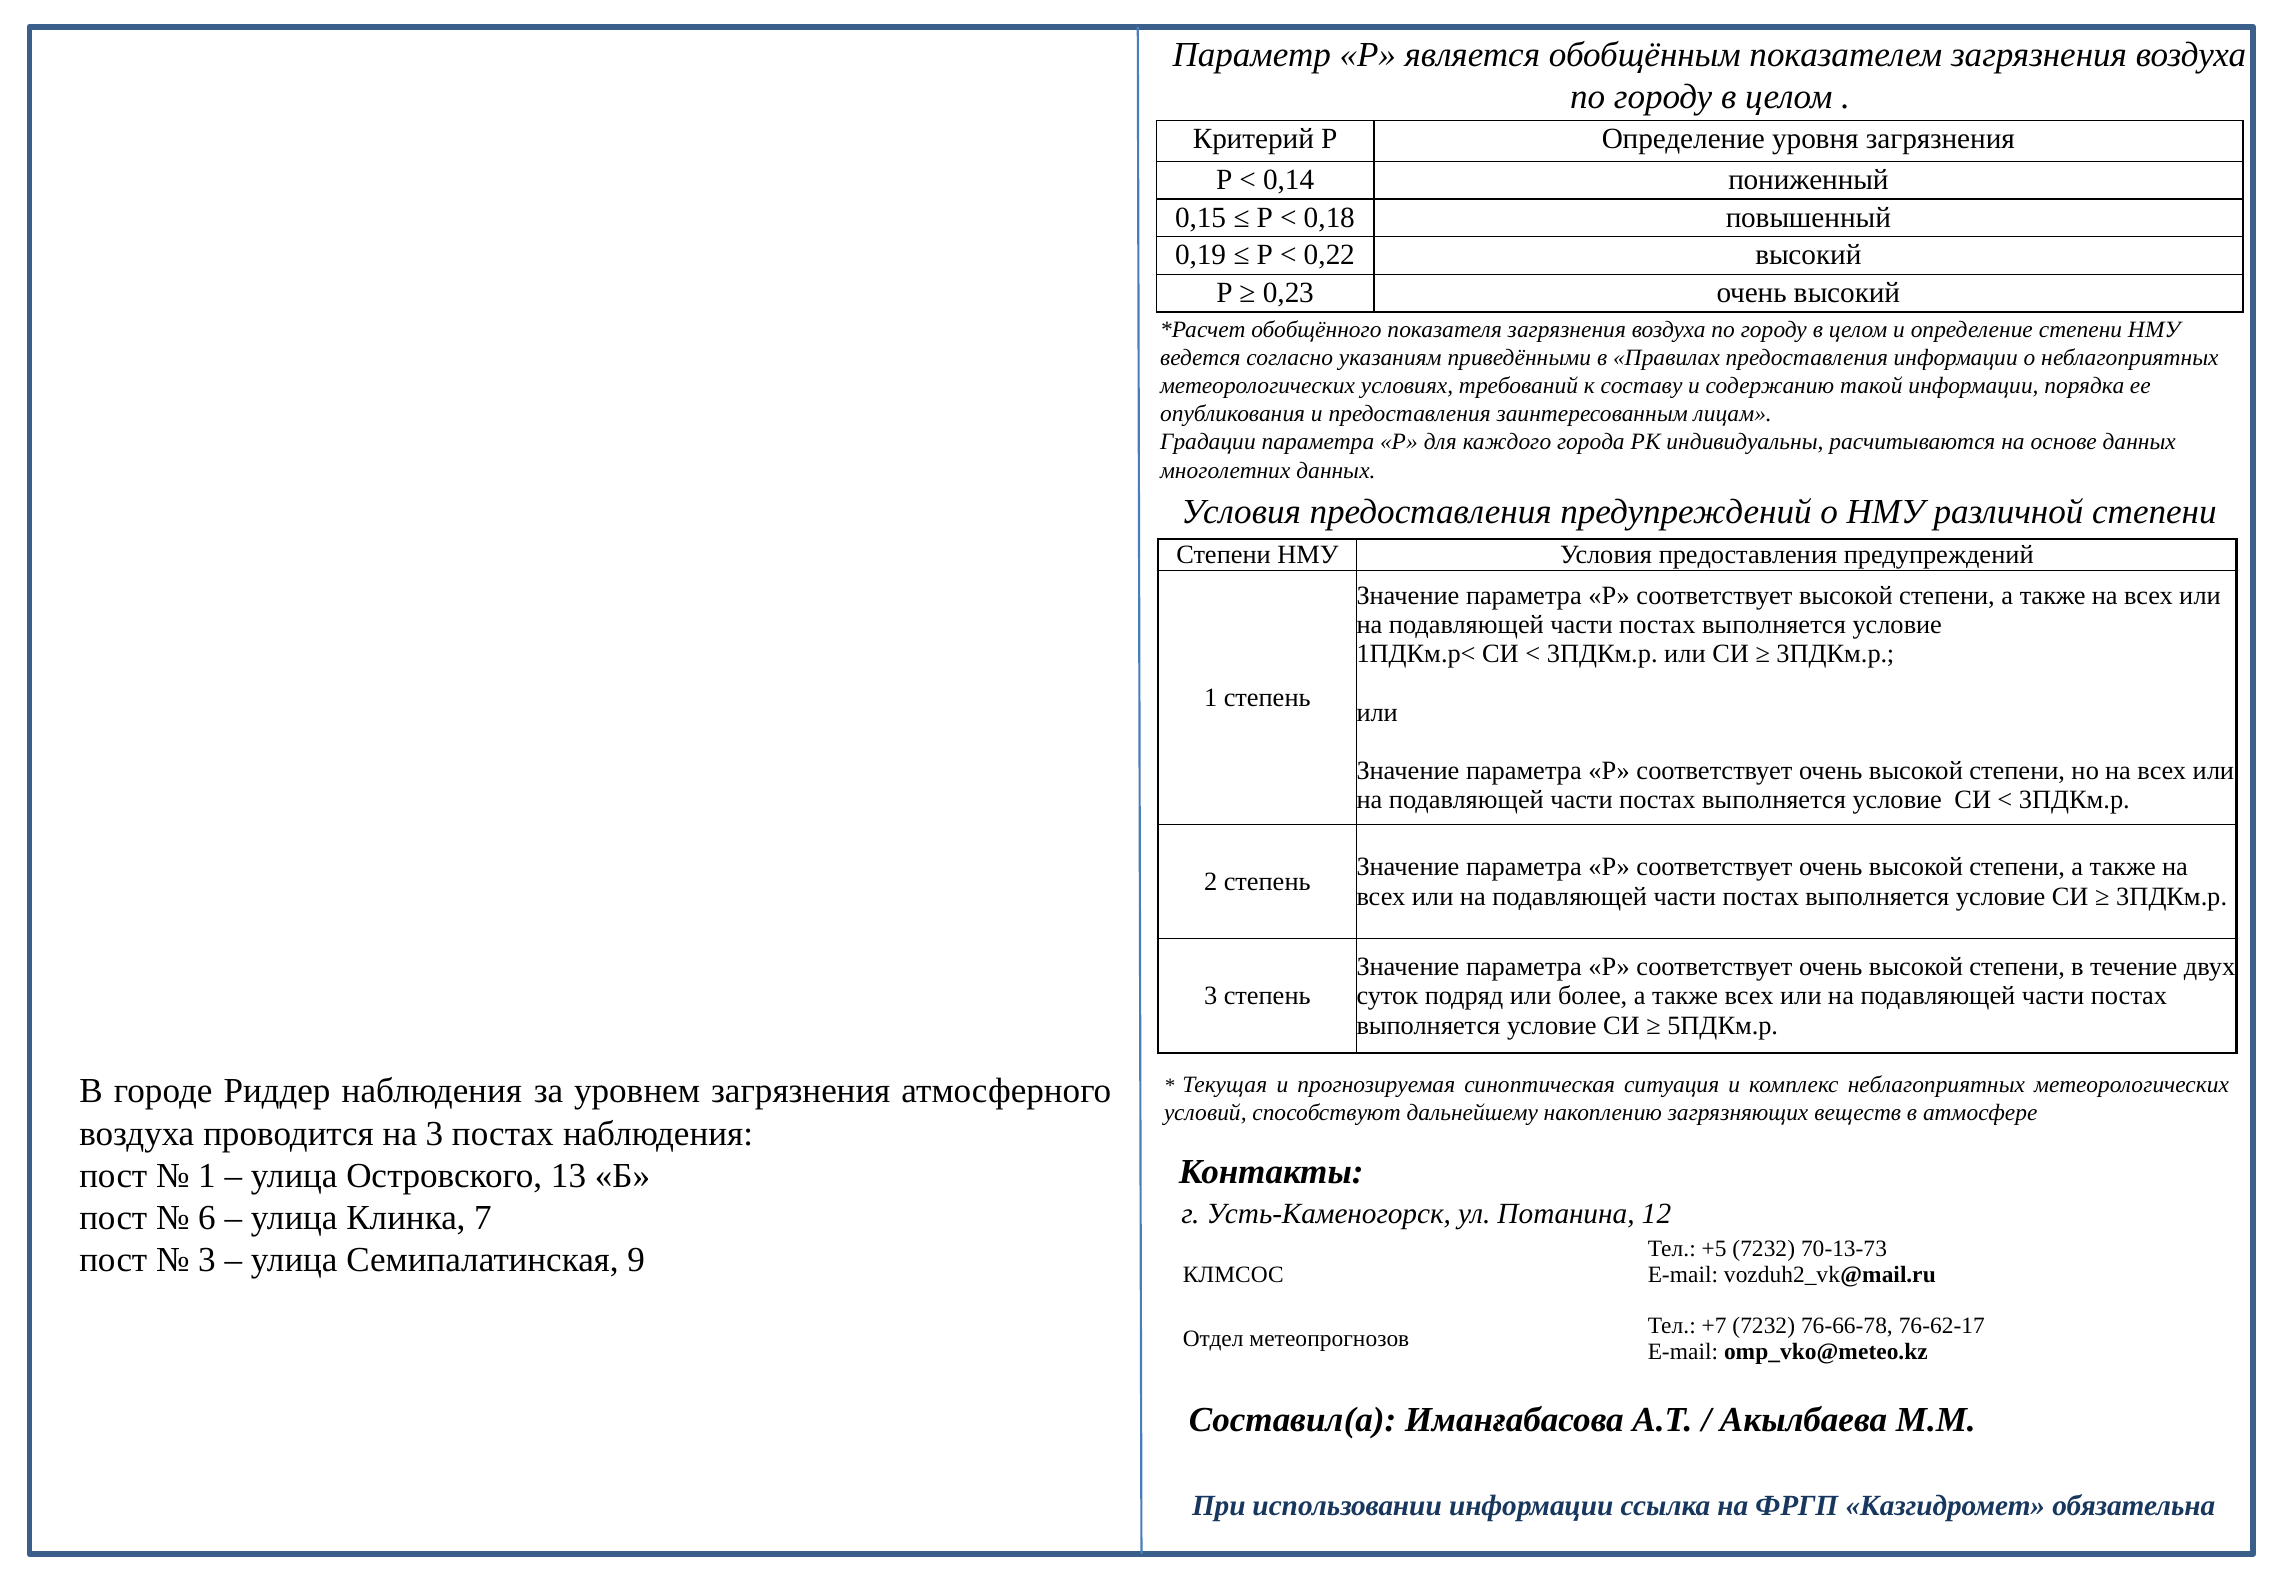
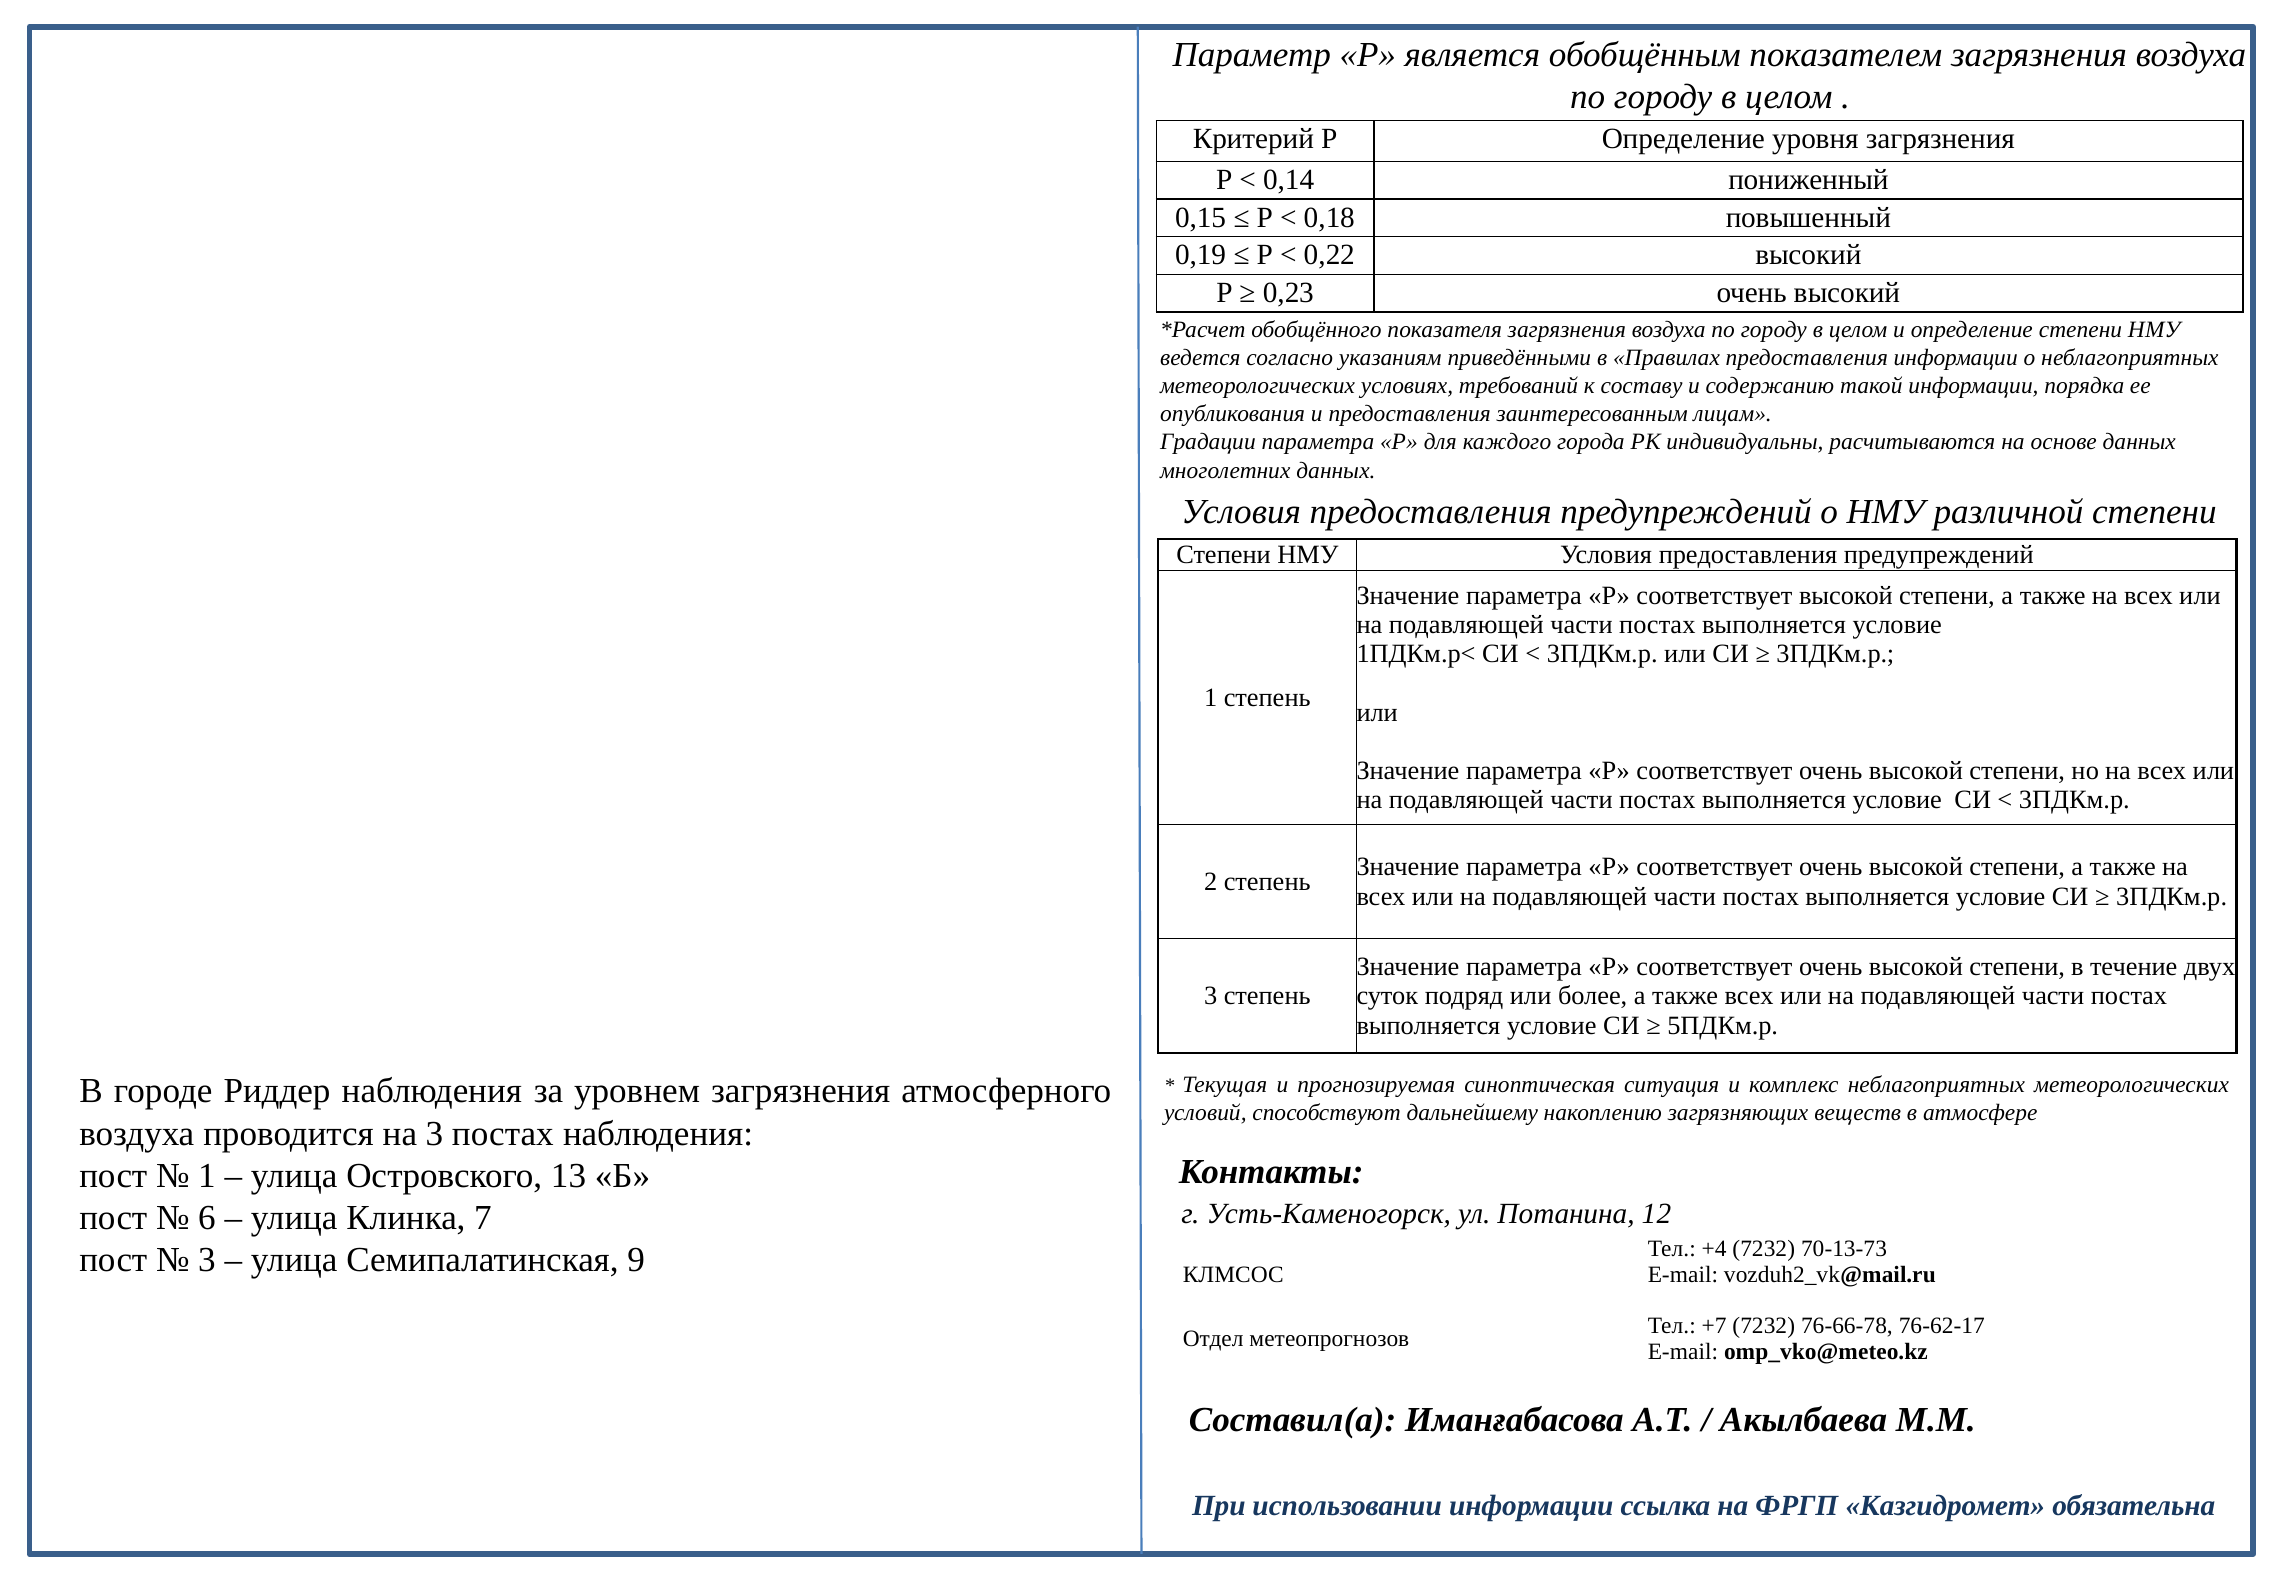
+5: +5 -> +4 (1714, 1248)
